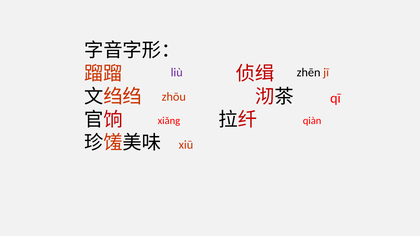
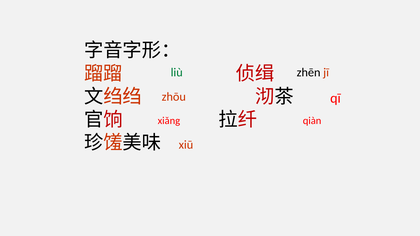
liù colour: purple -> green (177, 73)
